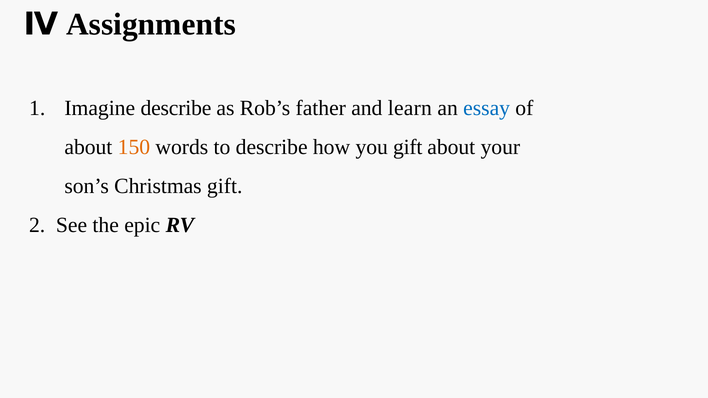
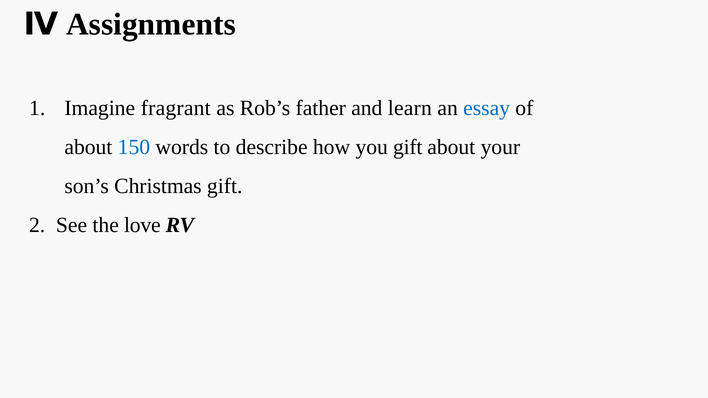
Imagine describe: describe -> fragrant (176, 108)
150 colour: orange -> blue (134, 147)
epic: epic -> love (142, 225)
